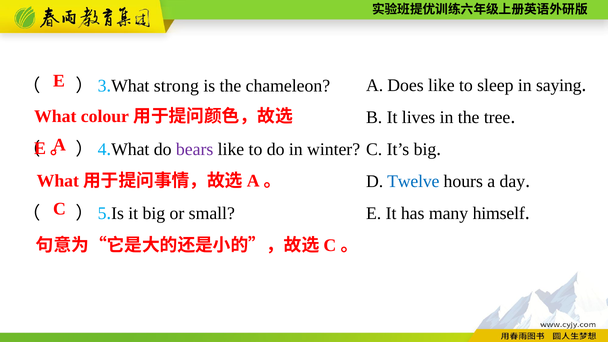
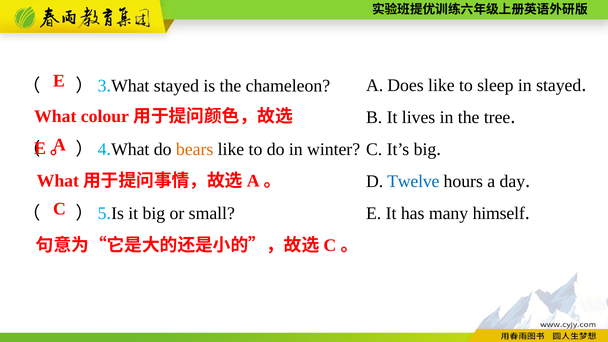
in saying: saying -> stayed (559, 85)
What strong: strong -> stayed (176, 86)
bears colour: purple -> orange (195, 150)
